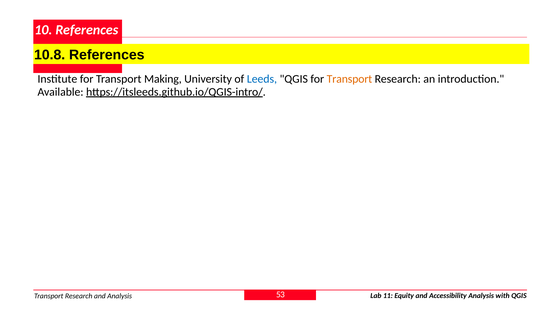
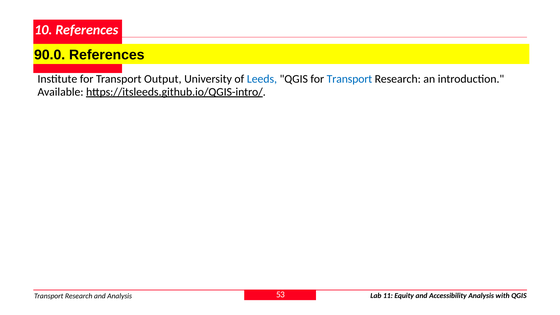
10.8: 10.8 -> 90.0 (50, 55)
Making: Making -> Output (163, 79)
Transport colour: orange -> blue (349, 79)
